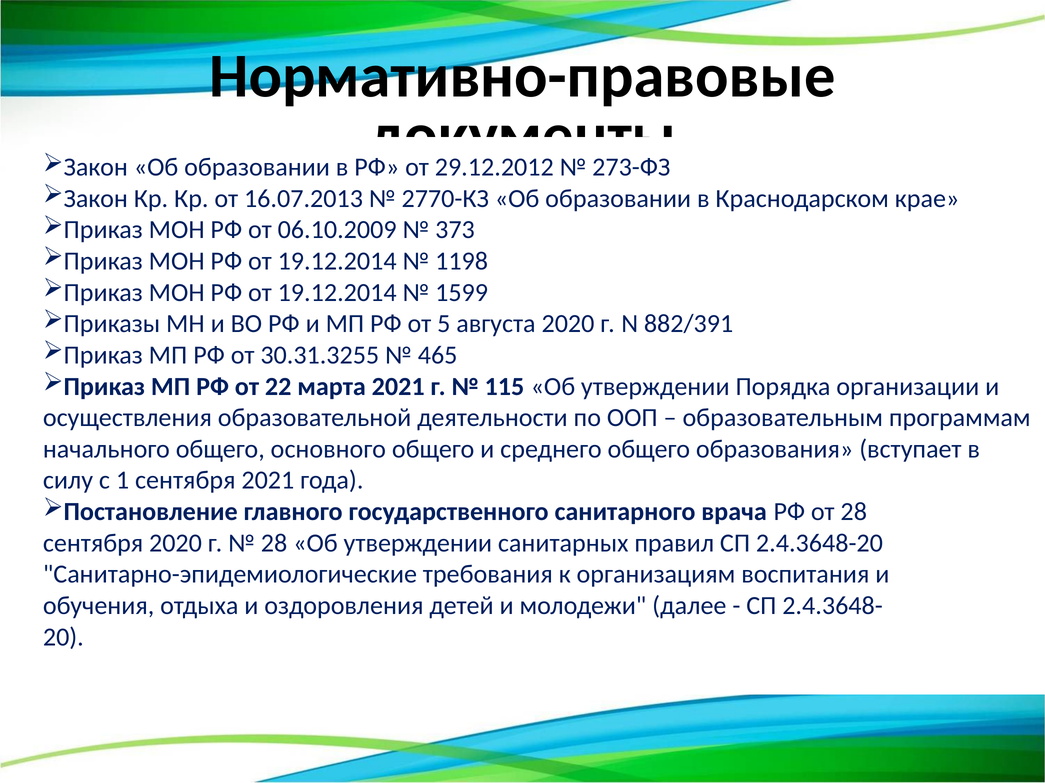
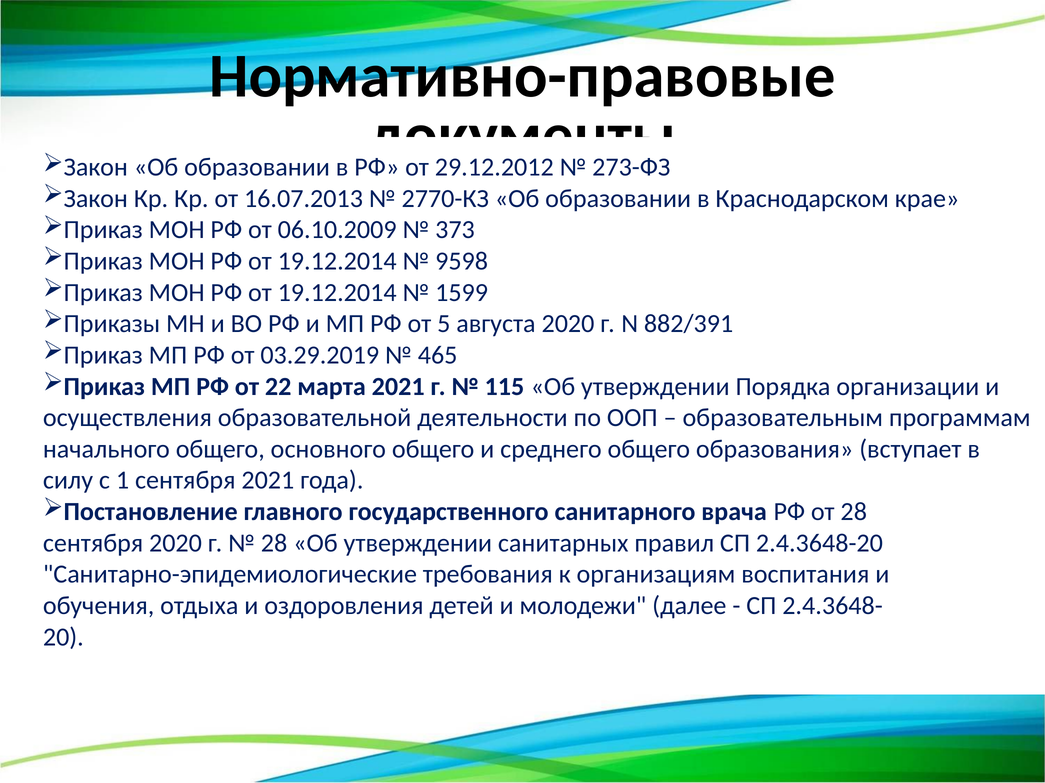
1198: 1198 -> 9598 (462, 261)
30.31.3255: 30.31.3255 -> 03.29.2019 (320, 355)
